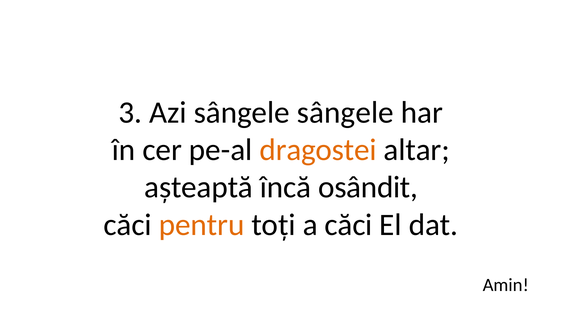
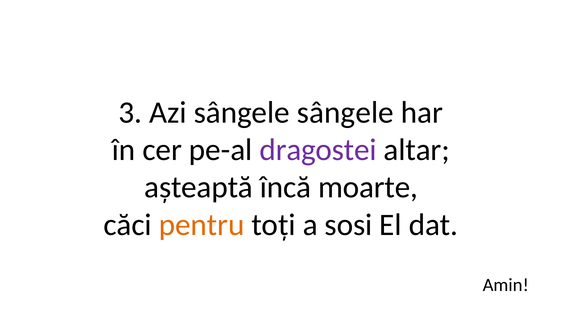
dragostei colour: orange -> purple (318, 150)
osândit: osândit -> moarte (368, 187)
a căci: căci -> sosi (349, 225)
